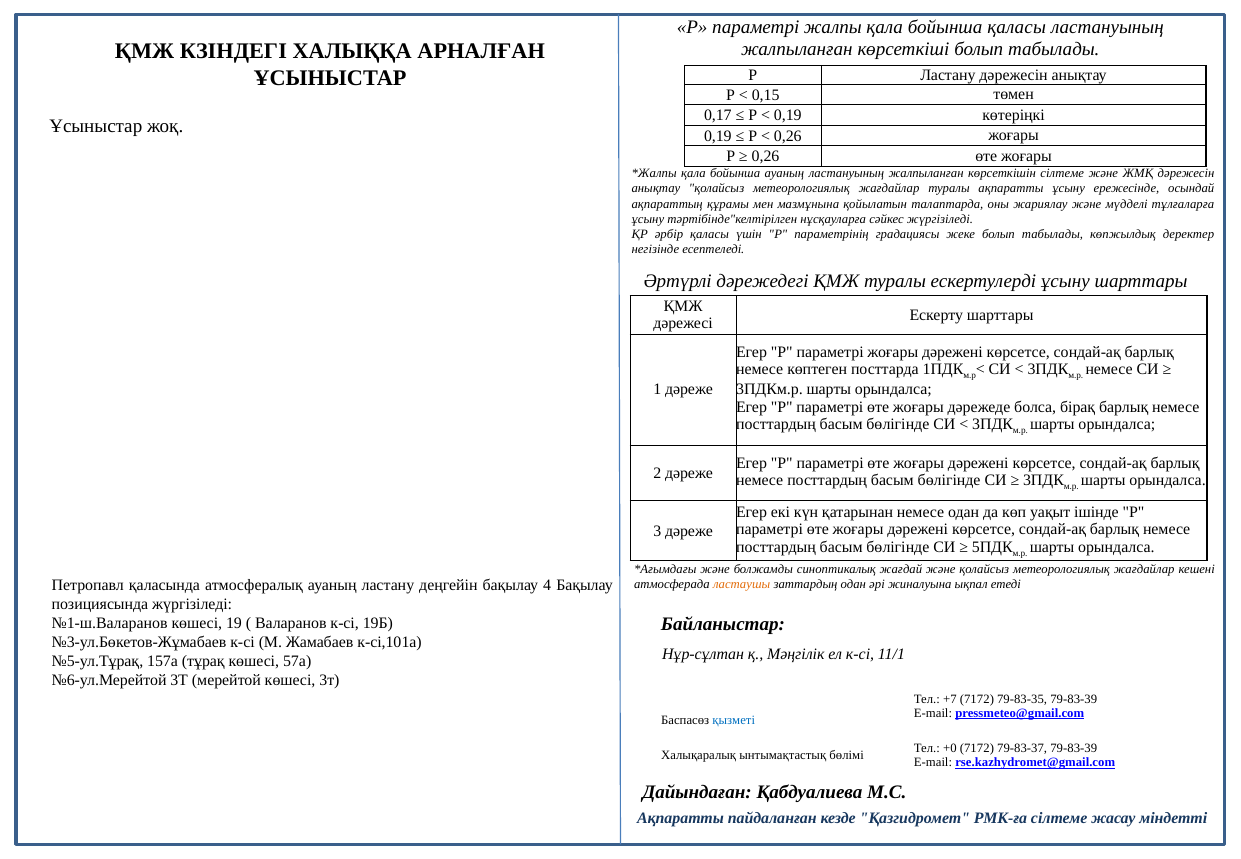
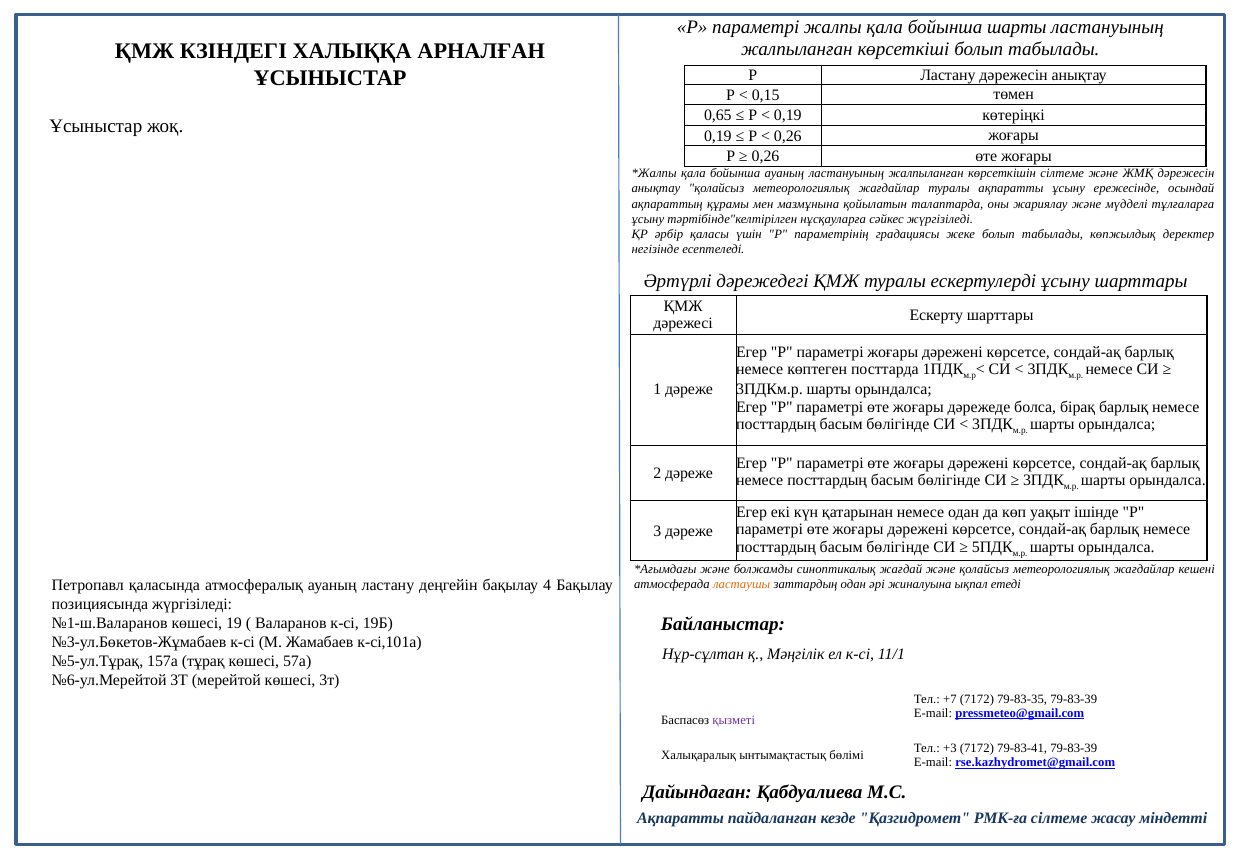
бойынша қаласы: қаласы -> шарты (1017, 27)
0,17: 0,17 -> 0,65 (718, 116)
қызметі colour: blue -> purple (734, 720)
+0: +0 -> +3 (950, 749)
79-83-37: 79-83-37 -> 79-83-41 (1022, 749)
